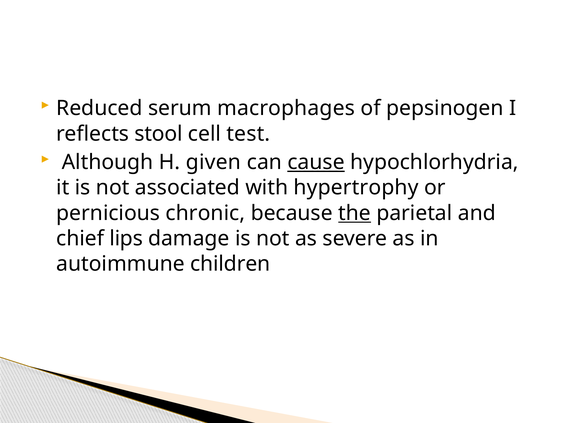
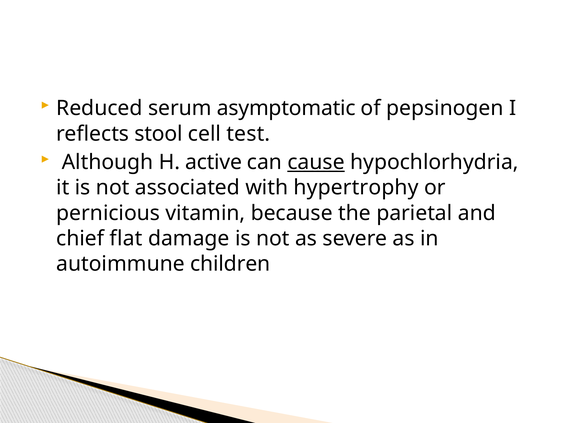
macrophages: macrophages -> asymptomatic (286, 108)
given: given -> active (214, 162)
chronic: chronic -> vitamin (205, 213)
the underline: present -> none (355, 213)
lips: lips -> flat (126, 238)
